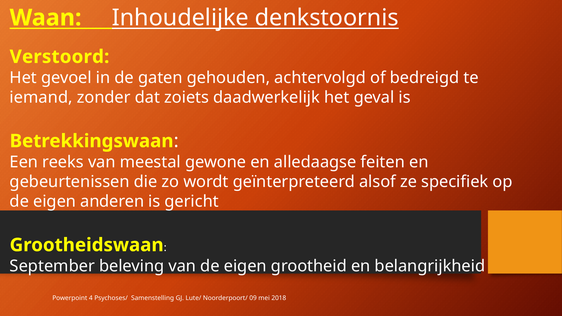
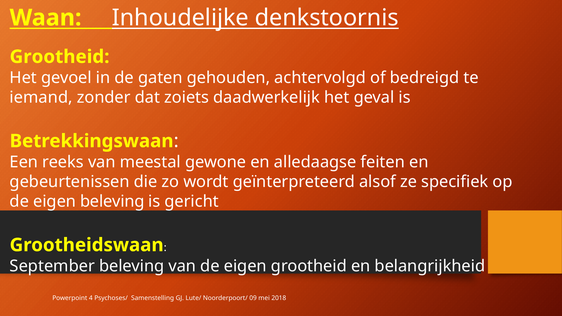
Verstoord: Verstoord -> Grootheid (60, 57)
eigen anderen: anderen -> beleving (112, 201)
